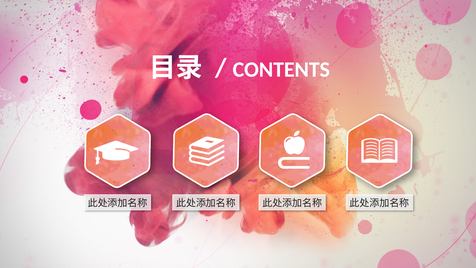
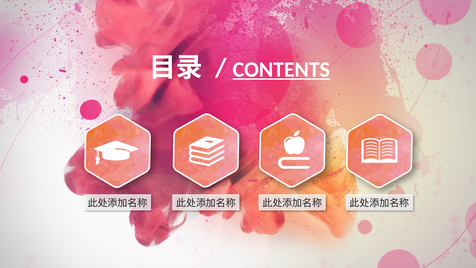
CONTENTS underline: none -> present (281, 70)
